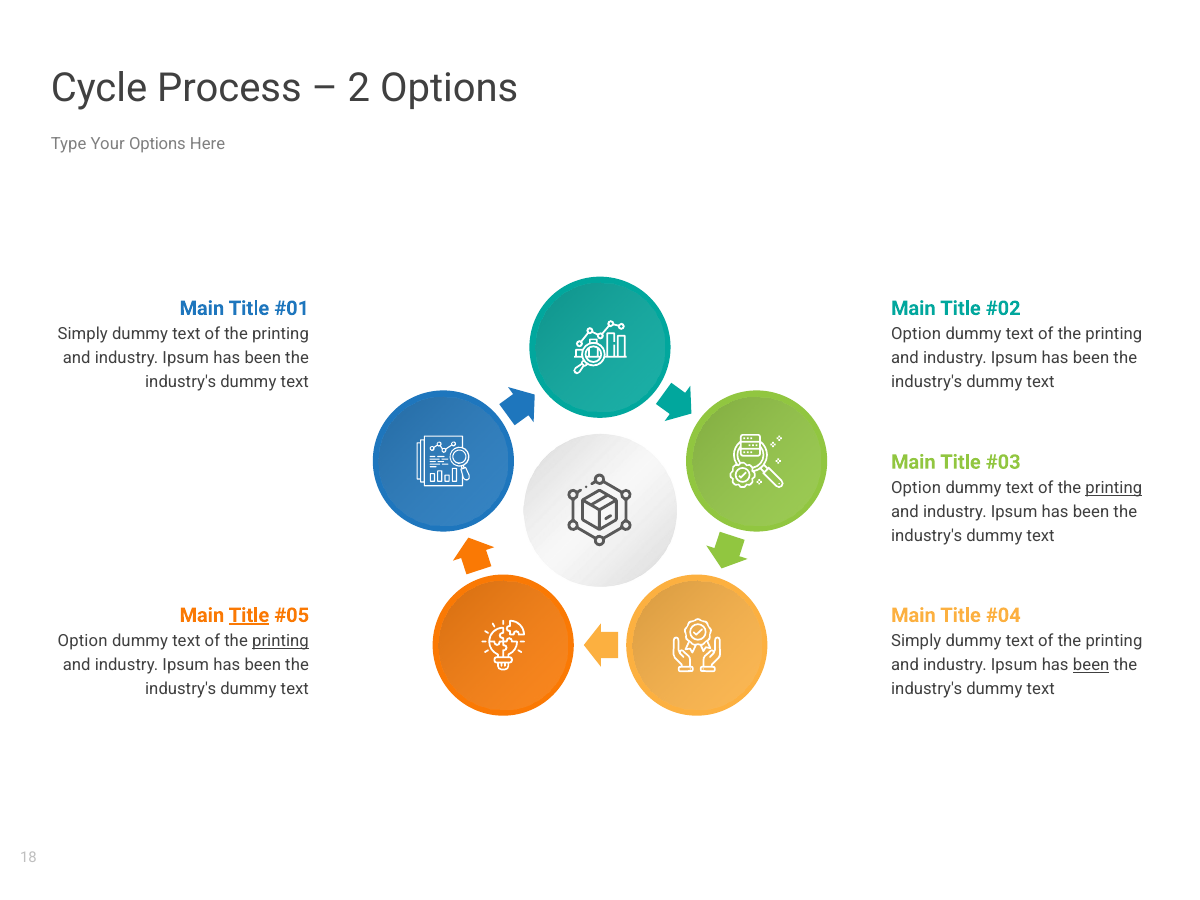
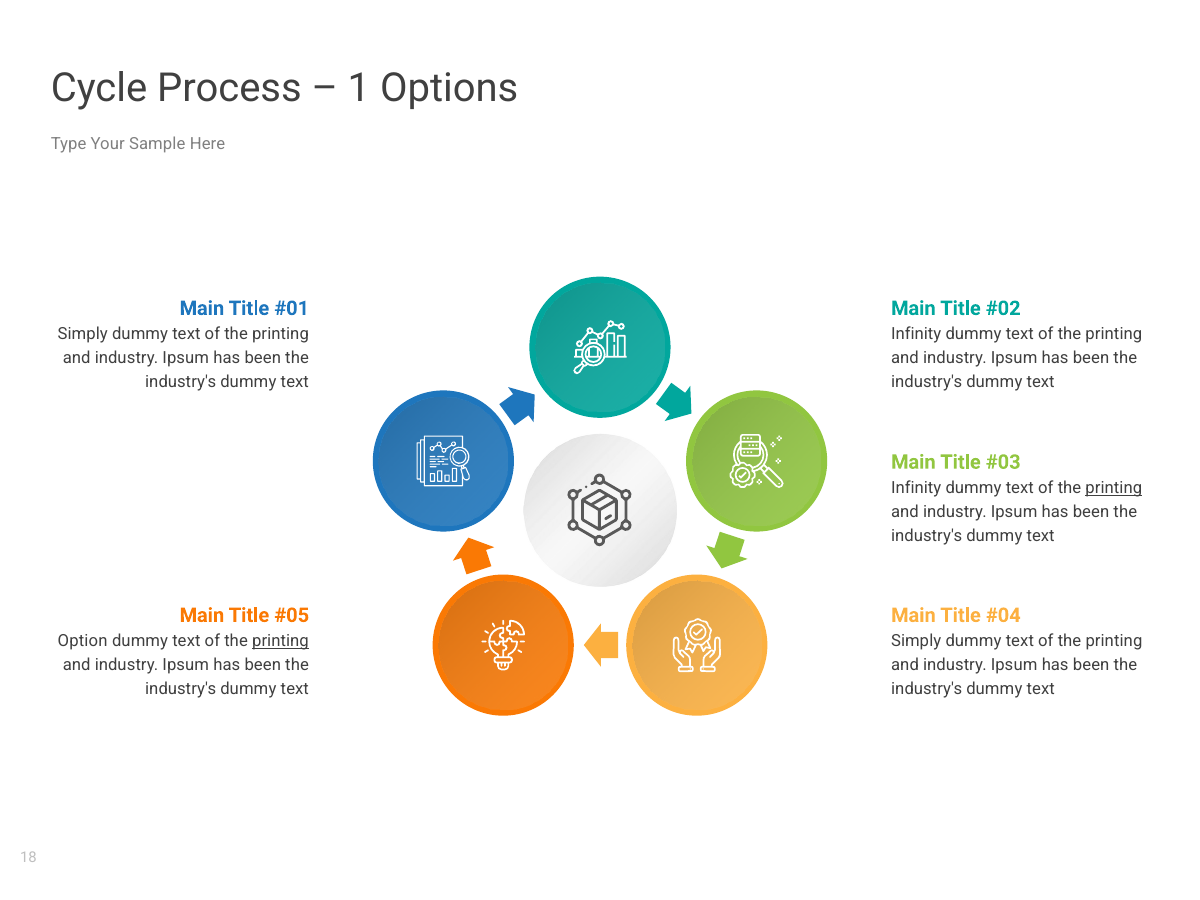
2: 2 -> 1 (359, 88)
Your Options: Options -> Sample (157, 144)
Option: Option -> Infinity (916, 334)
Option: Option -> Infinity (916, 488)
Title underline: present -> none (249, 615)
been underline: present -> none (1091, 665)
